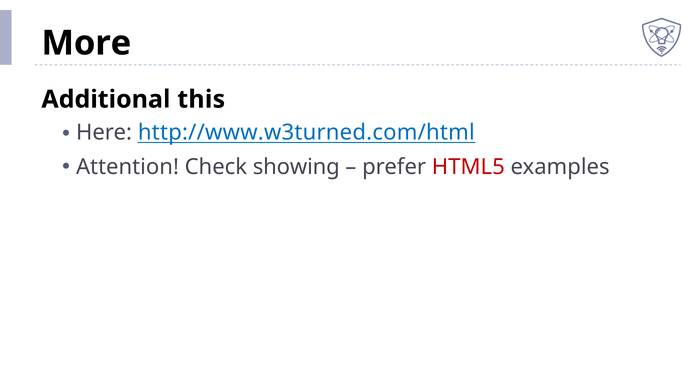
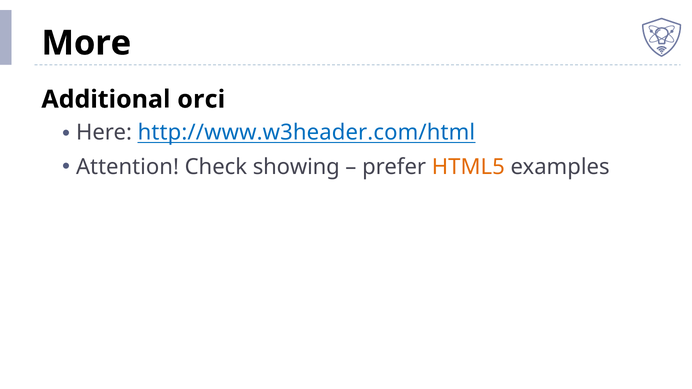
this: this -> orci (201, 99)
http://www.w3turned.com/html: http://www.w3turned.com/html -> http://www.w3header.com/html (306, 132)
HTML5 colour: red -> orange (468, 167)
